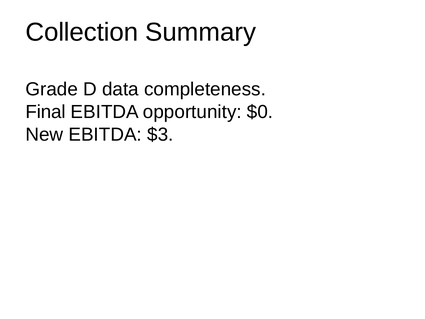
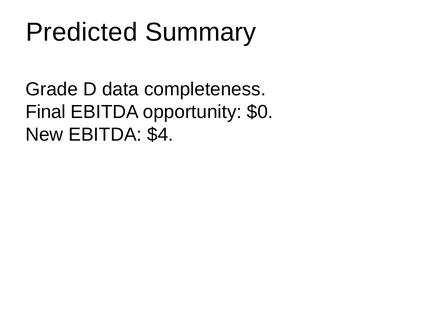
Collection: Collection -> Predicted (82, 32)
$3: $3 -> $4 (160, 134)
